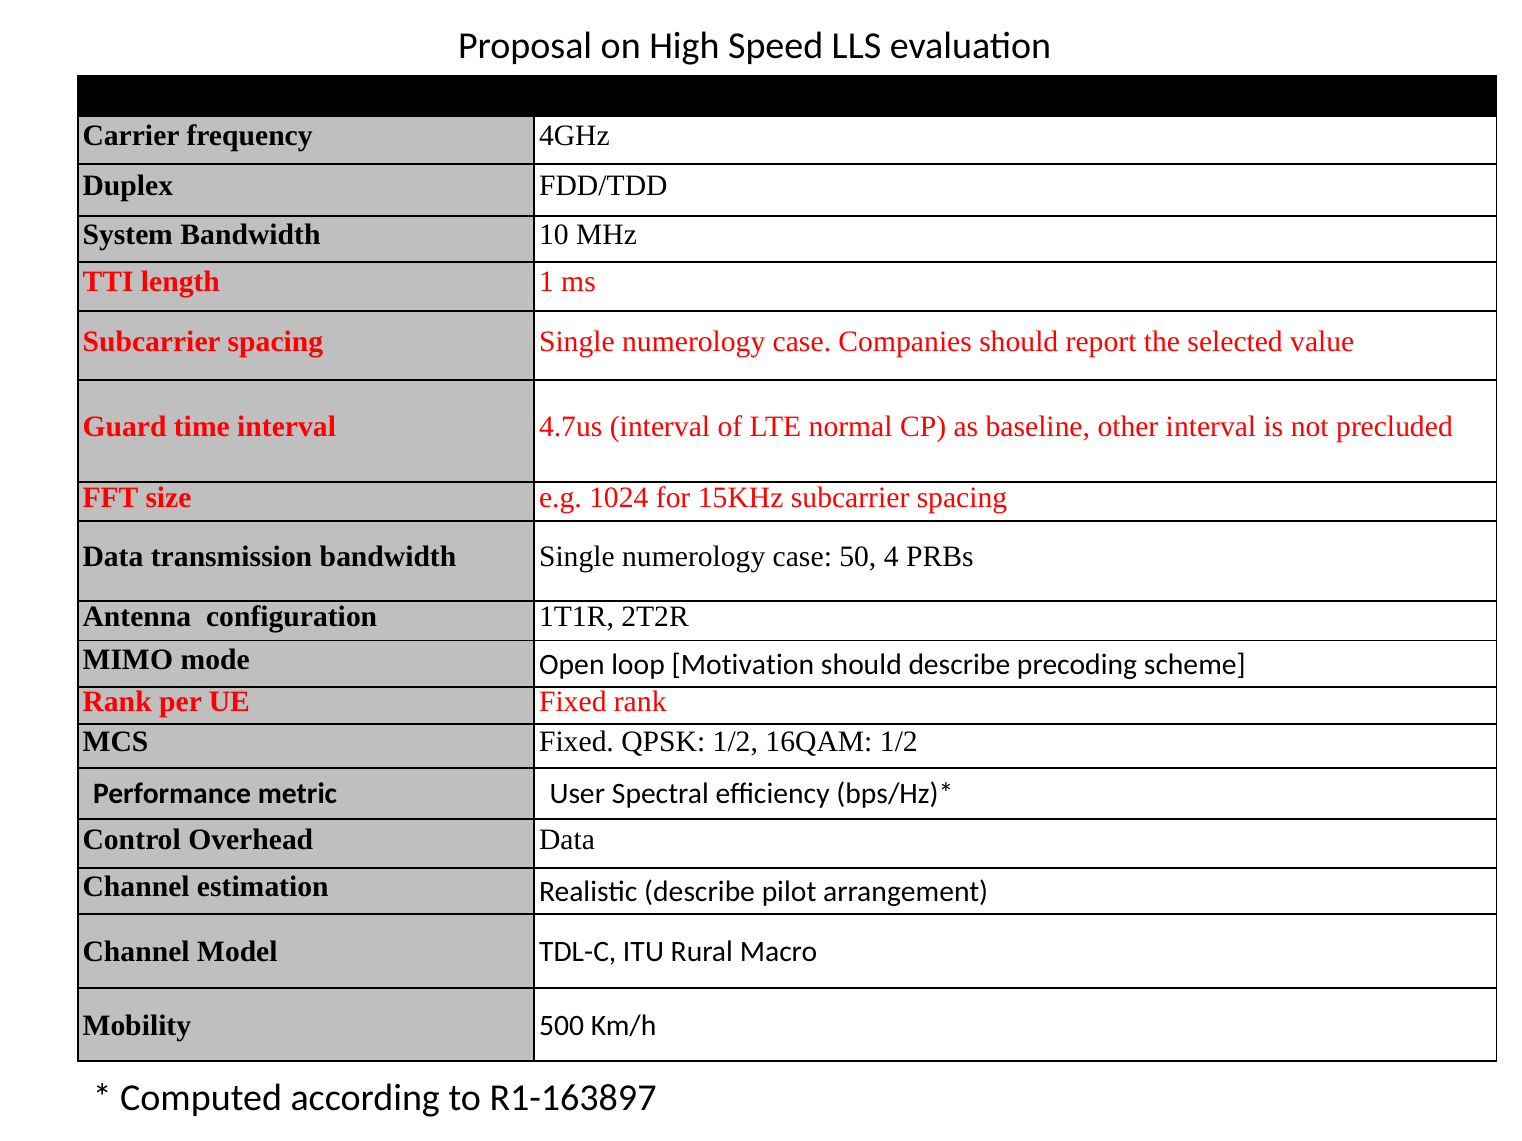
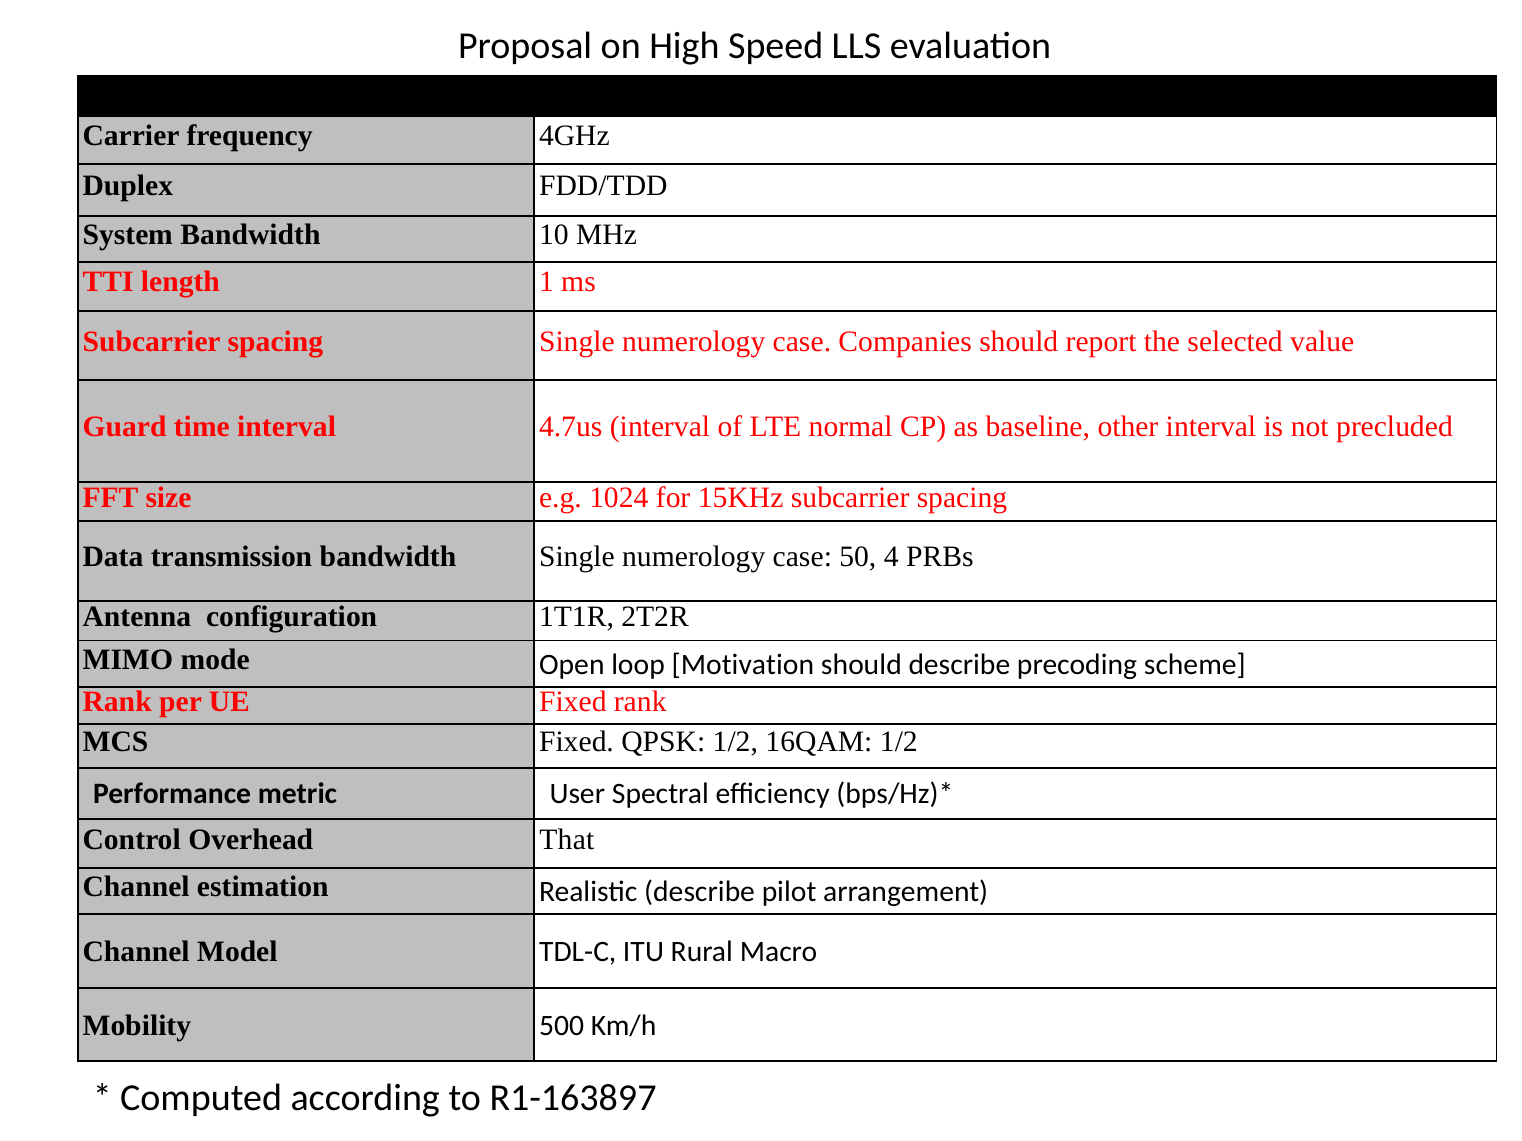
Overhead Data: Data -> That (567, 840)
